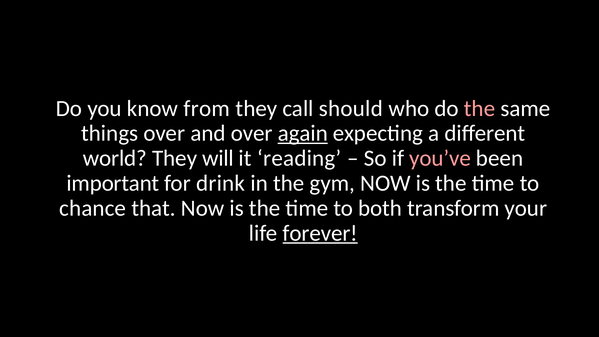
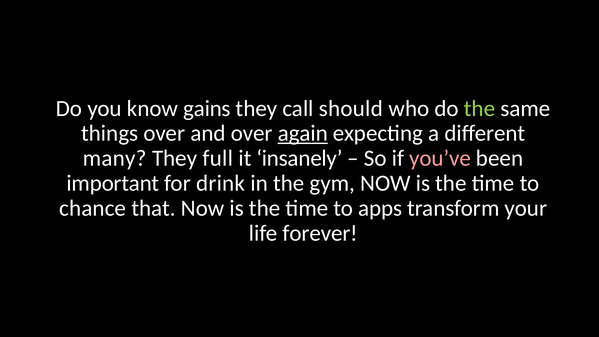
from: from -> gains (207, 108)
the colour: pink -> light green (480, 108)
world: world -> many (115, 158)
will: will -> full (218, 158)
reading: reading -> insanely (299, 158)
both: both -> apps (380, 208)
forever underline: present -> none (320, 233)
